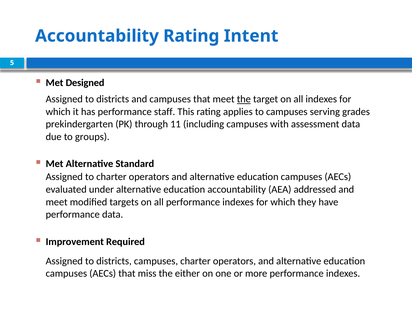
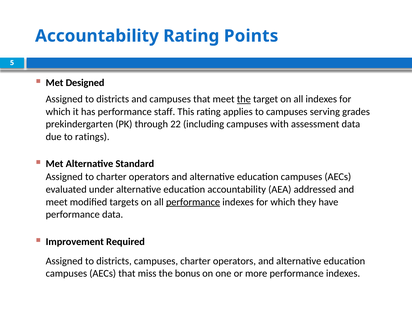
Intent: Intent -> Points (251, 36)
11: 11 -> 22 (176, 124)
groups: groups -> ratings (92, 137)
performance underline: none -> present (193, 202)
either: either -> bonus (188, 274)
